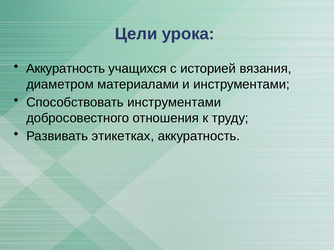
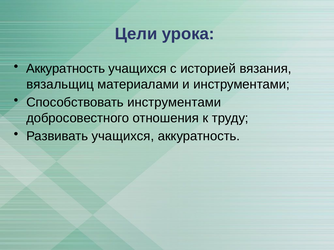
диаметром: диаметром -> вязальщиц (60, 84)
Развивать этикетках: этикетках -> учащихся (123, 136)
